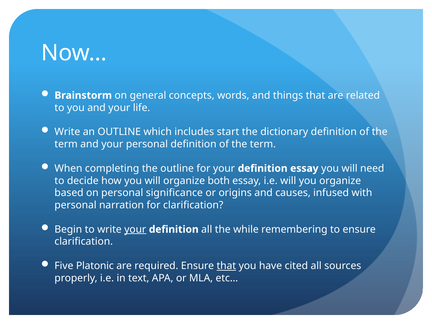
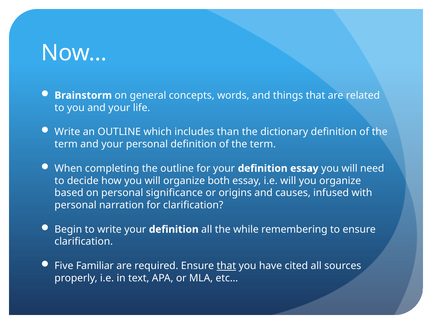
start: start -> than (228, 132)
your underline: present -> none (135, 229)
Platonic: Platonic -> Familiar (95, 266)
